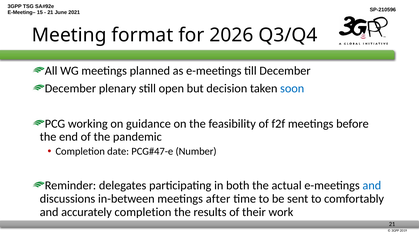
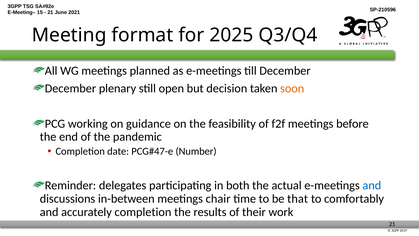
2026: 2026 -> 2025 (231, 35)
soon colour: blue -> orange (292, 88)
after: after -> chair (218, 199)
sent: sent -> that (298, 199)
